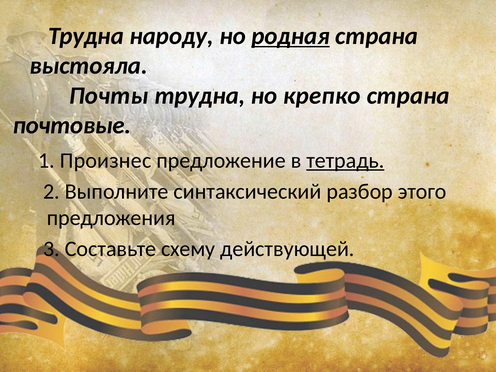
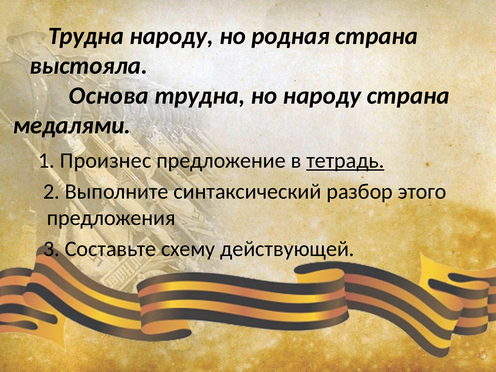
родная underline: present -> none (291, 36)
Почты: Почты -> Основа (109, 96)
но крепко: крепко -> народу (322, 96)
почтовые: почтовые -> медалями (72, 125)
